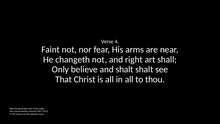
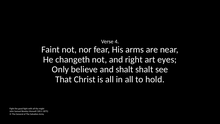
shall: shall -> eyes (167, 59)
thou: thou -> hold (155, 79)
